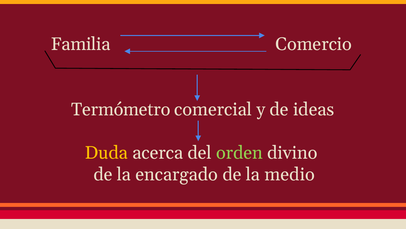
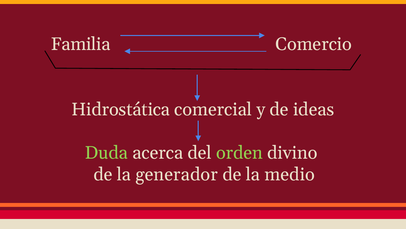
Termómetro: Termómetro -> Hidrostática (121, 109)
Duda colour: yellow -> light green (106, 152)
encargado: encargado -> generador (177, 174)
